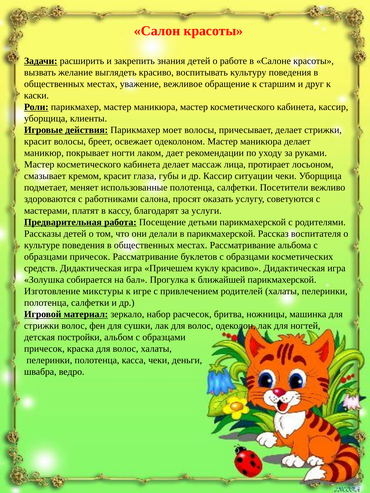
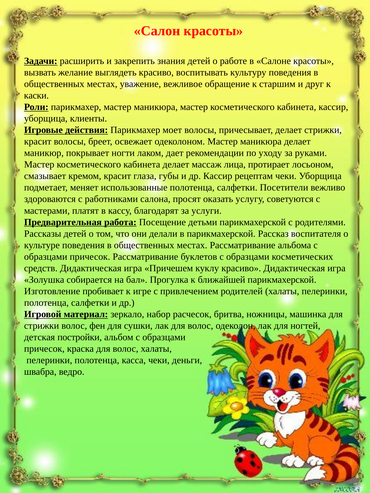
ситуации: ситуации -> рецептам (254, 176)
микстуры: микстуры -> пробивает (103, 291)
